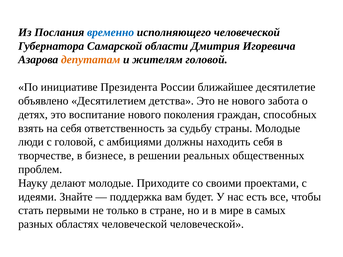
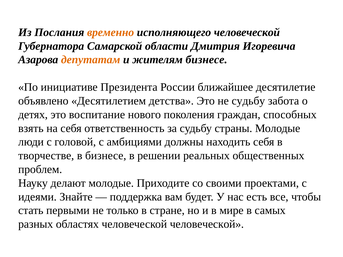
временно colour: blue -> orange (111, 32)
жителям головой: головой -> бизнесе (206, 60)
не нового: нового -> судьбу (248, 101)
